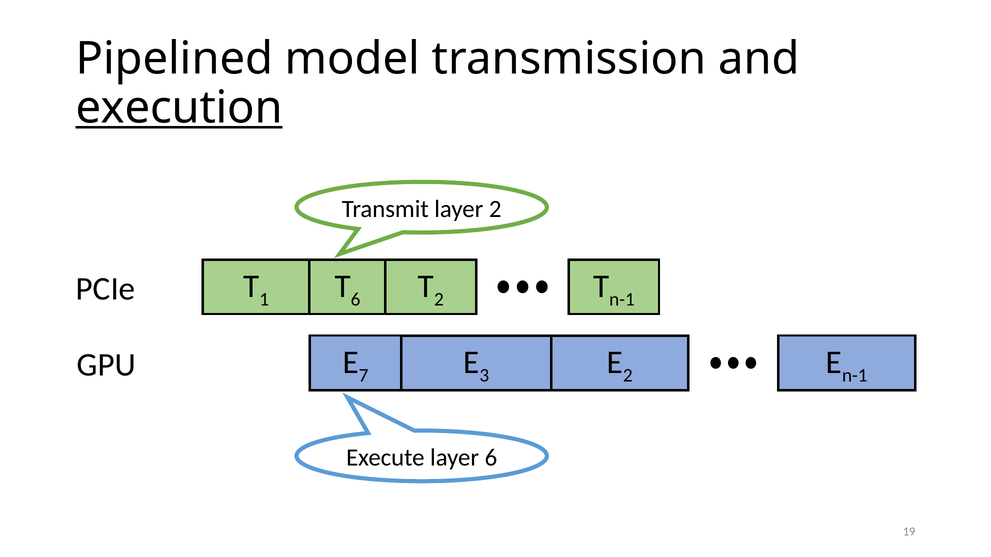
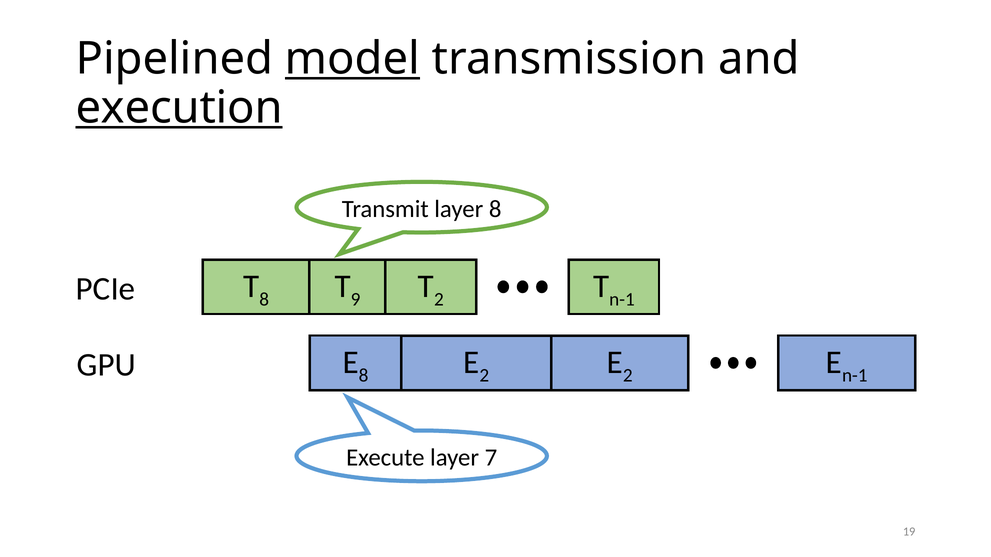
model underline: none -> present (353, 59)
layer 2: 2 -> 8 (495, 209)
1: 1 -> 8 (264, 299)
6: 6 -> 9 (355, 299)
7: 7 -> 8 (364, 376)
3: 3 -> 2 (484, 376)
layer 6: 6 -> 7 (491, 458)
